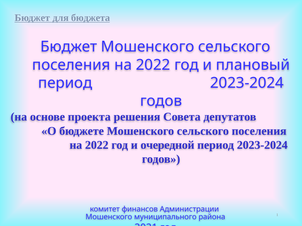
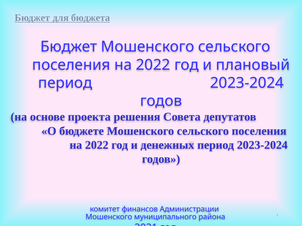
очередной: очередной -> денежных (167, 145)
